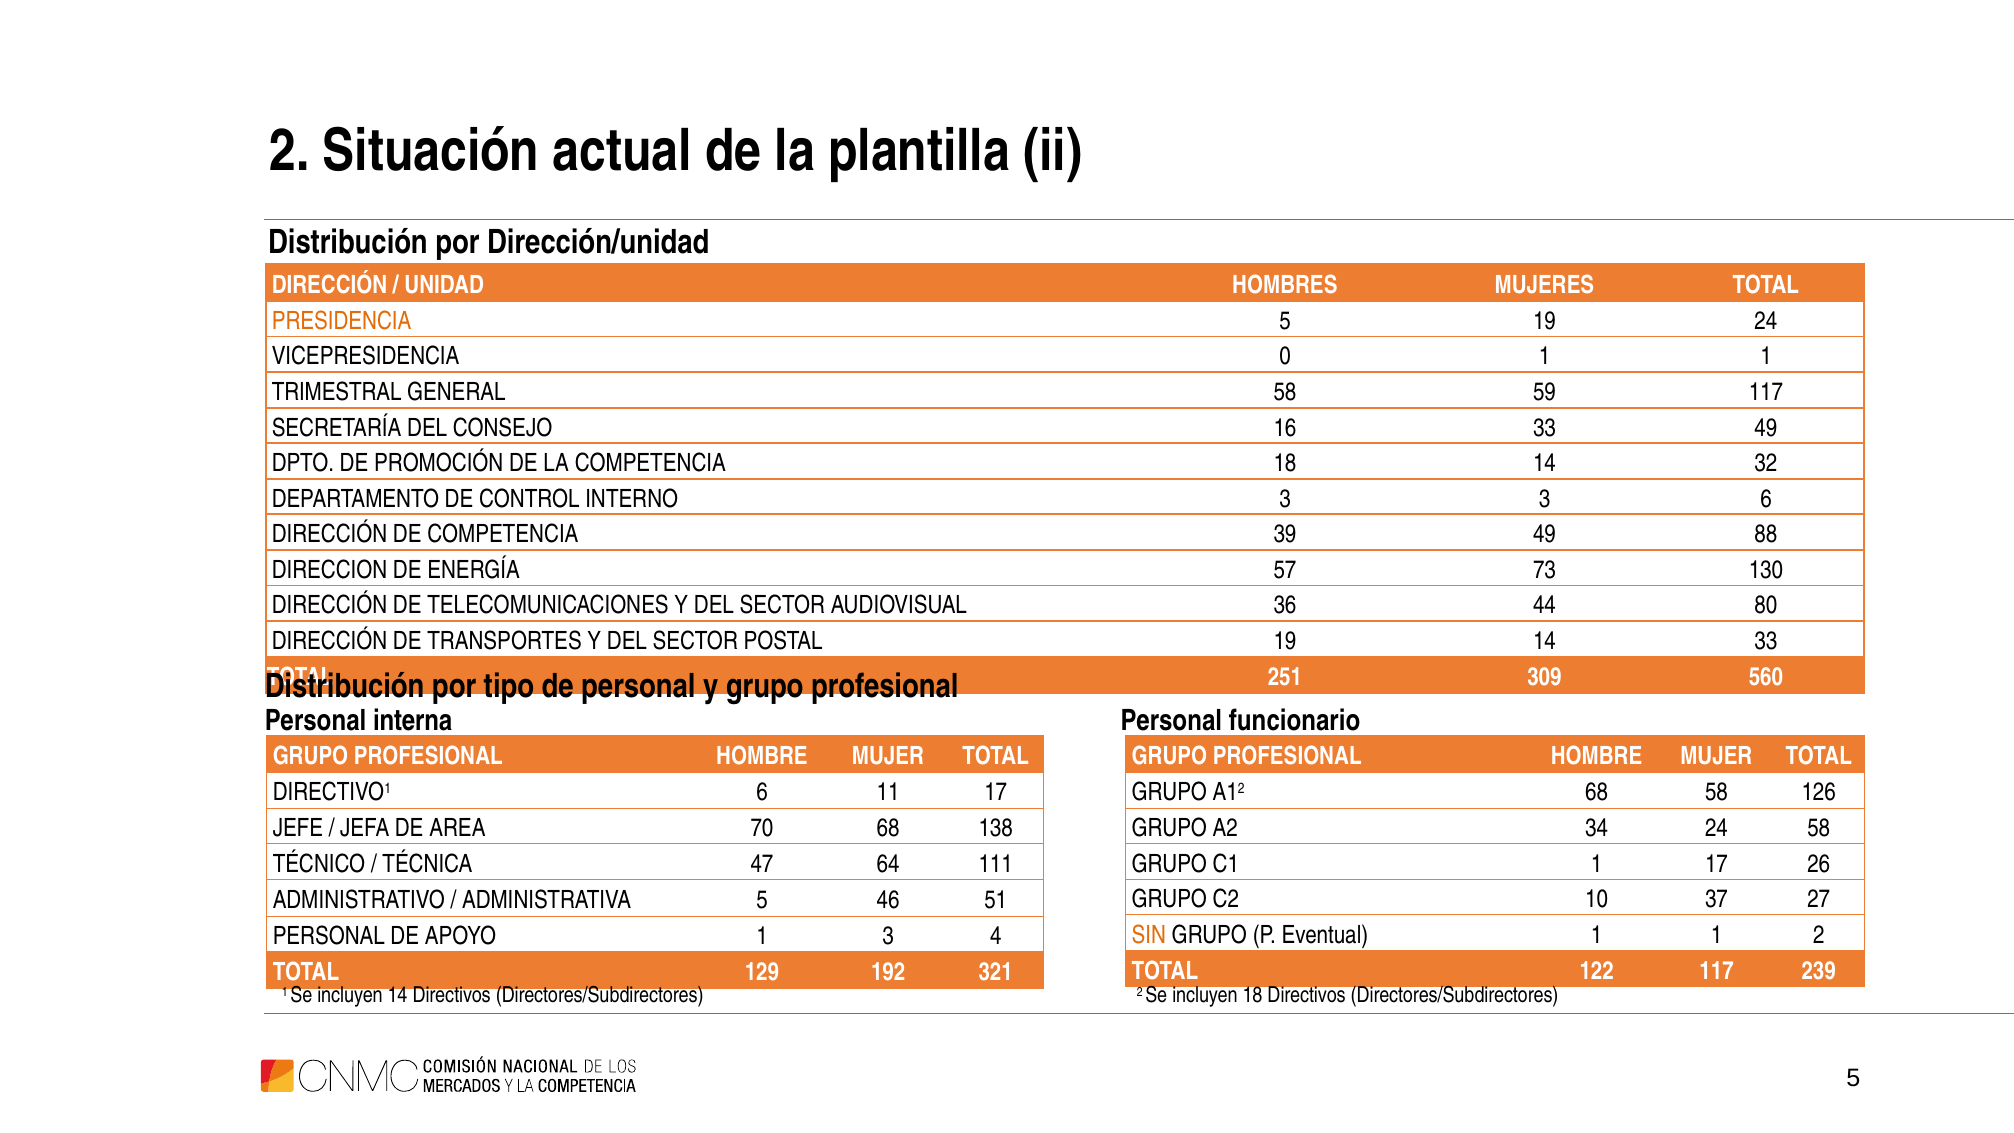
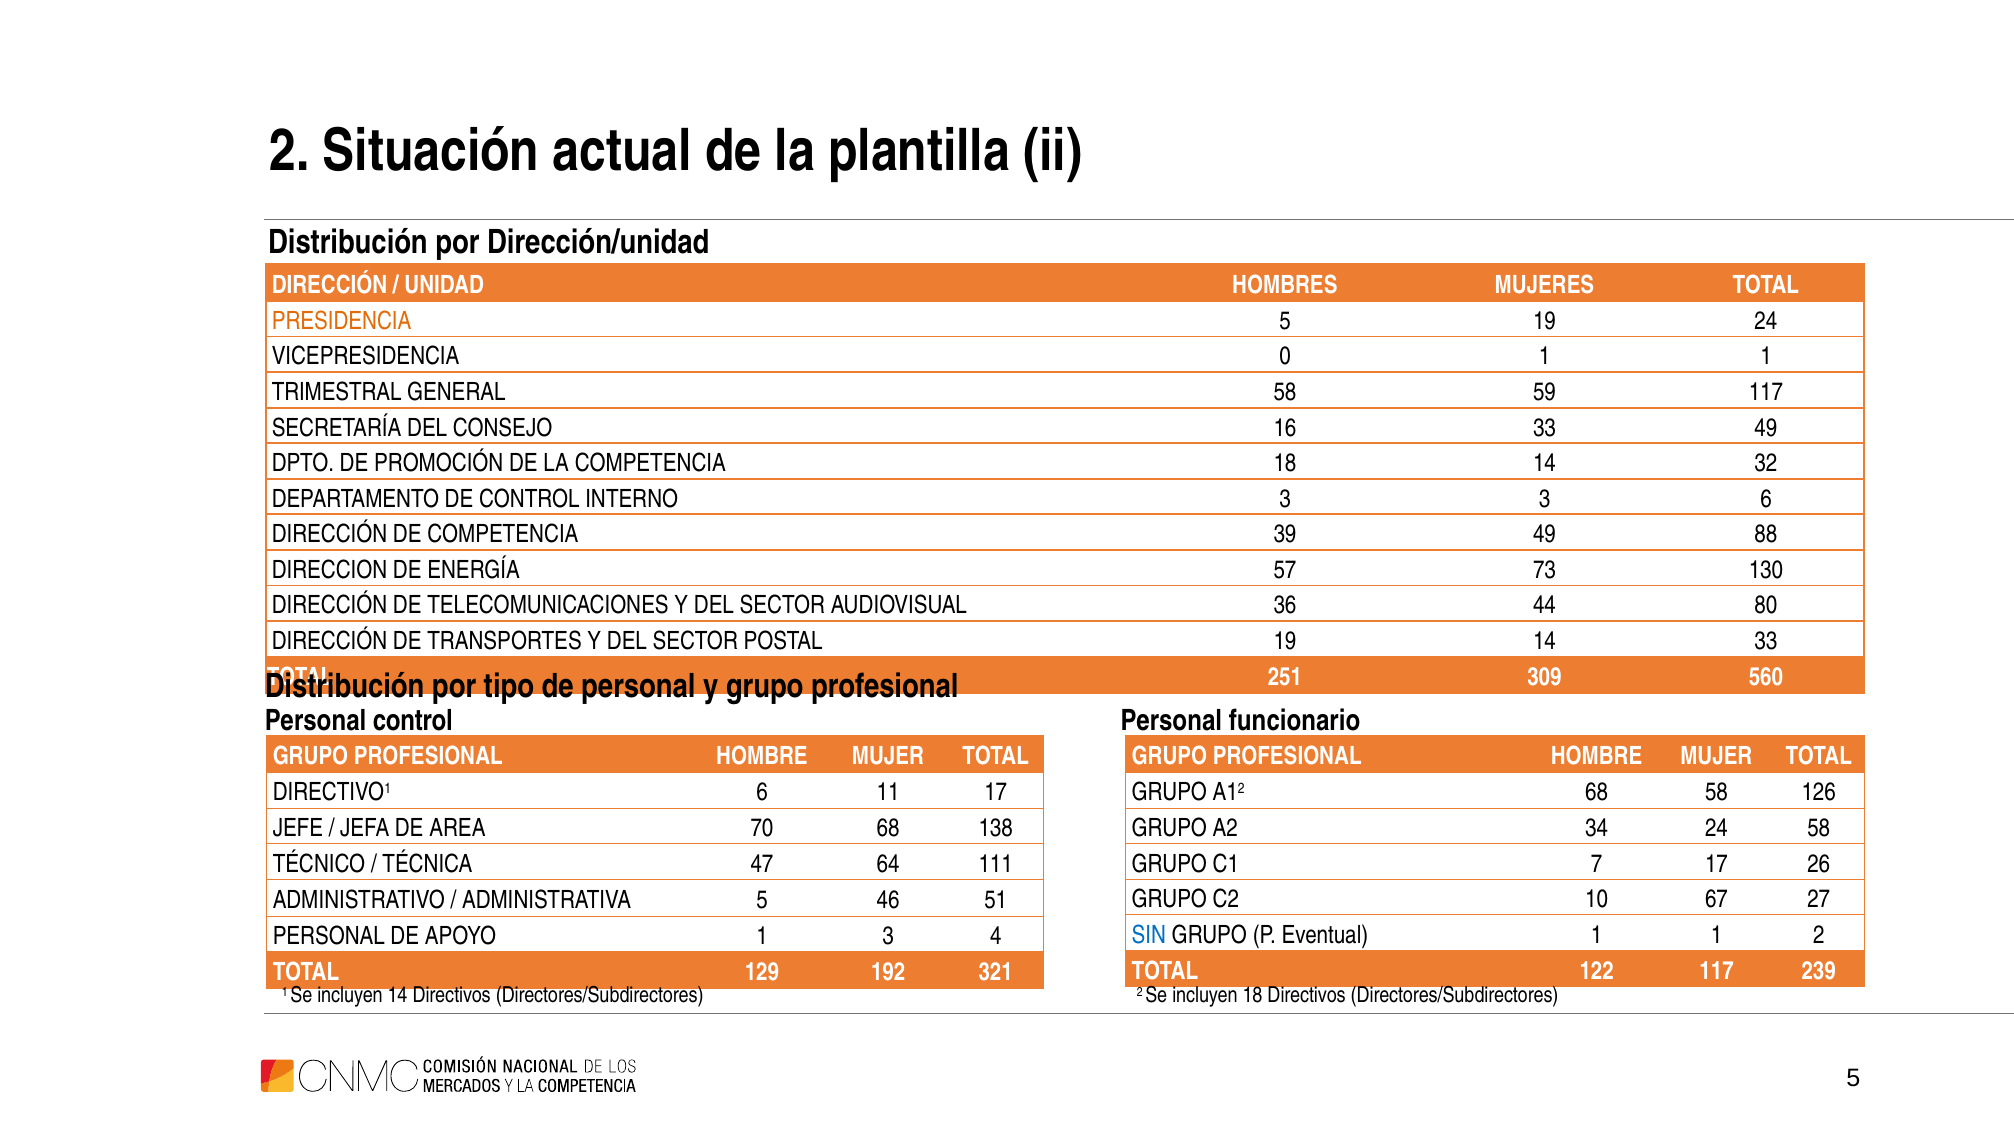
Personal interna: interna -> control (413, 720)
C1 1: 1 -> 7 (1597, 864)
37: 37 -> 67 (1717, 899)
SIN colour: orange -> blue (1149, 935)
